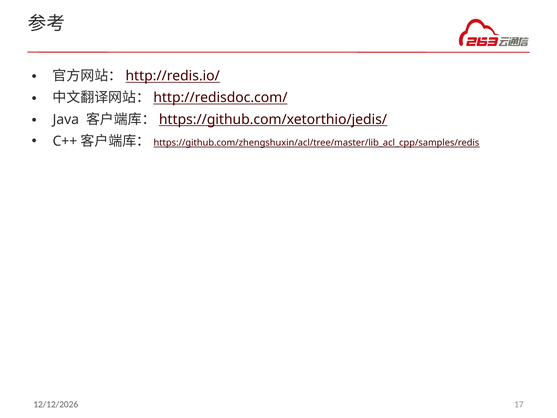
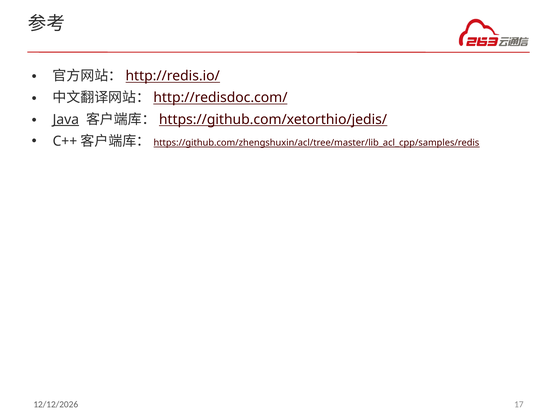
Java underline: none -> present (66, 119)
